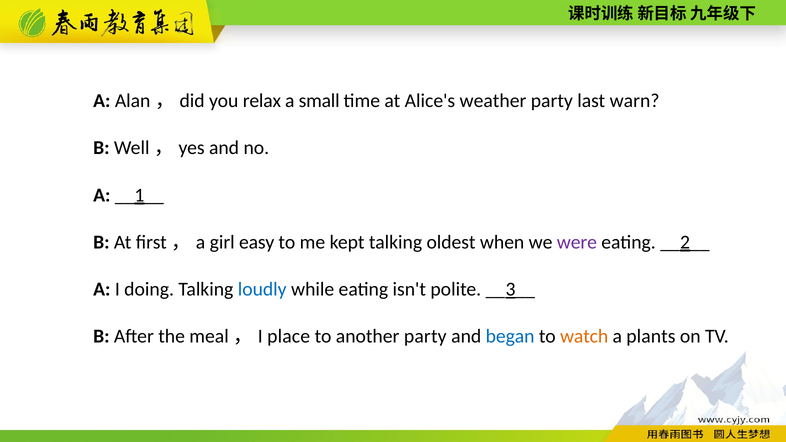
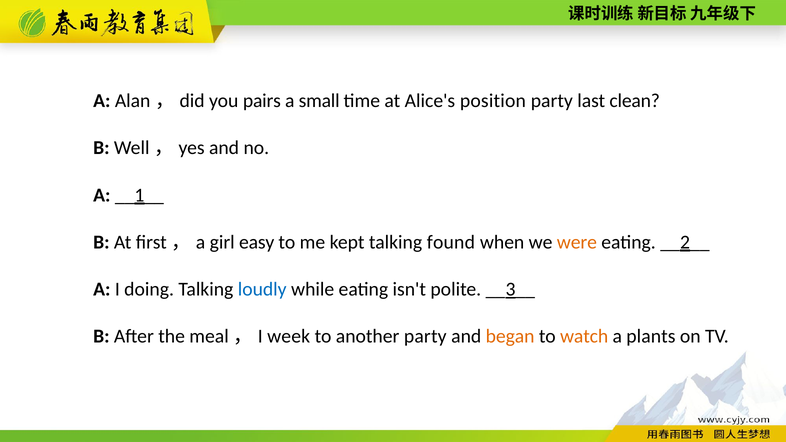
relax: relax -> pairs (262, 101)
weather: weather -> position (493, 101)
warn: warn -> clean (635, 101)
oldest: oldest -> found (451, 242)
were colour: purple -> orange (577, 242)
place: place -> week (289, 337)
began colour: blue -> orange (510, 337)
